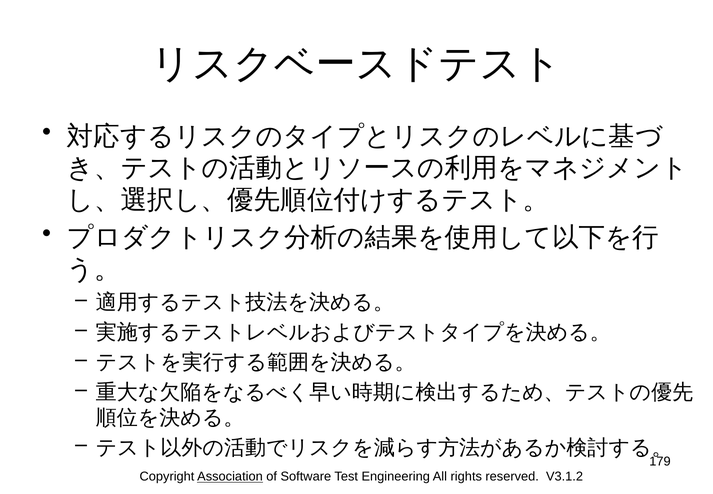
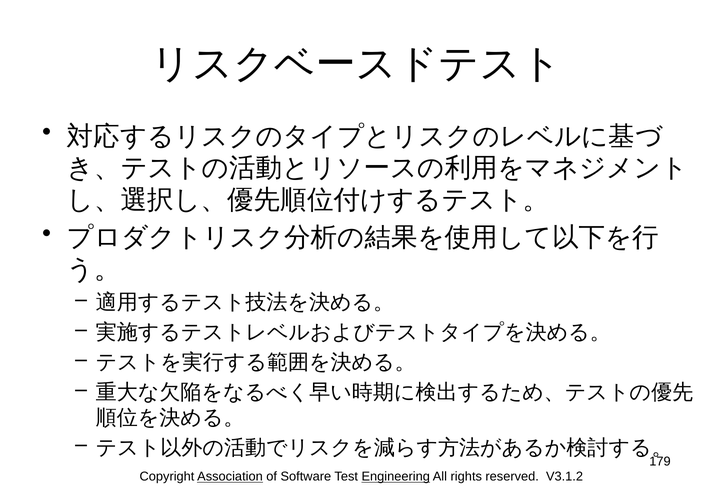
Engineering underline: none -> present (396, 476)
